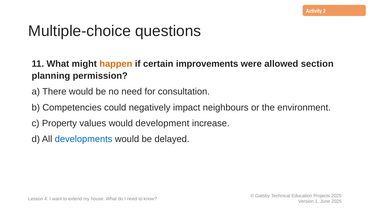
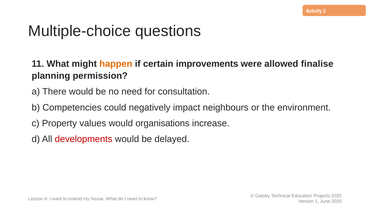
section: section -> finalise (317, 64)
development: development -> organisations (163, 123)
developments colour: blue -> red (84, 139)
